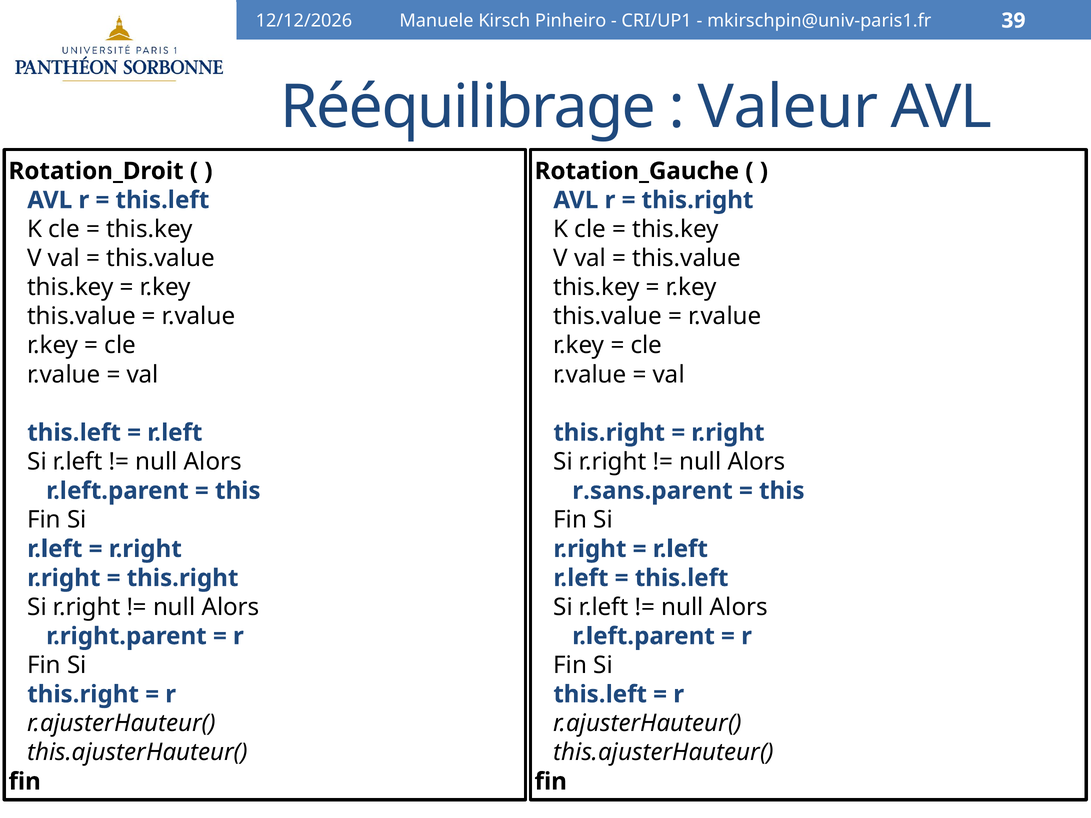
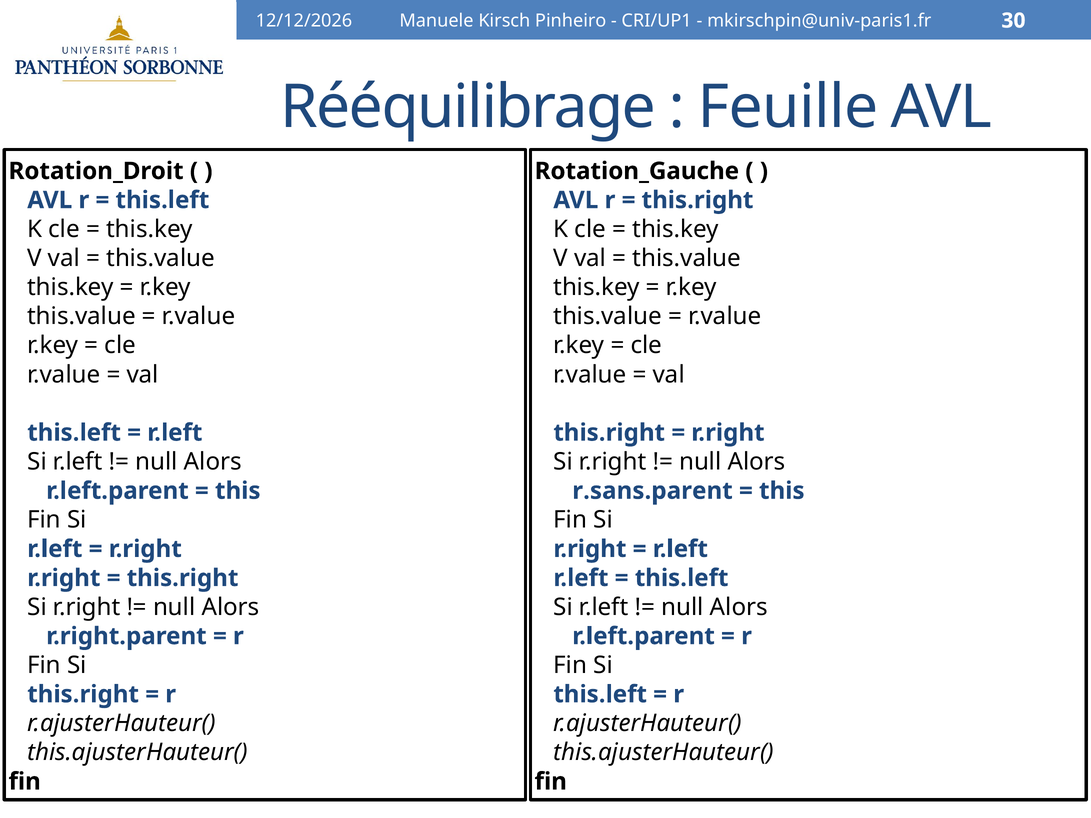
39: 39 -> 30 (1013, 21)
Valeur: Valeur -> Feuille (788, 107)
